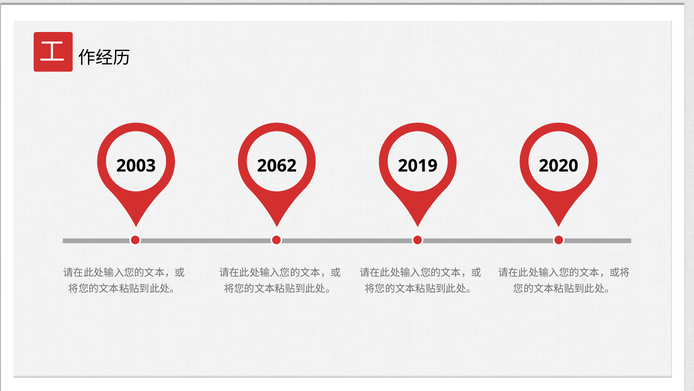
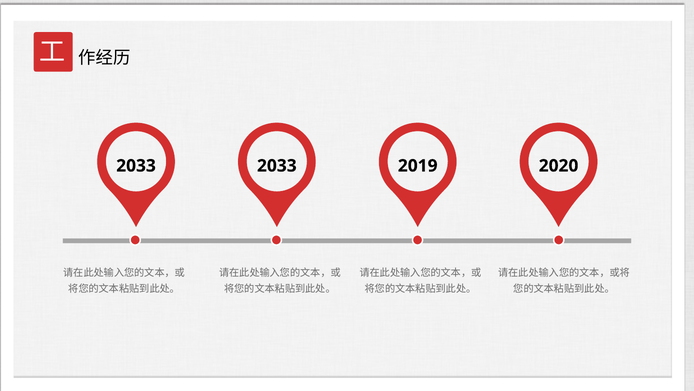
2003: 2003 -> 2033 (136, 166)
2062: 2062 -> 2033 (277, 166)
